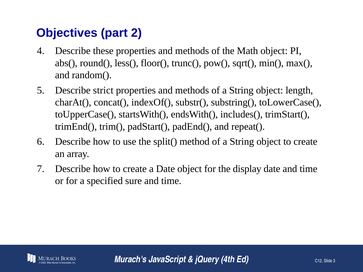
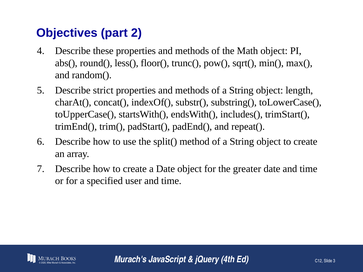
display: display -> greater (247, 169)
sure: sure -> user (134, 181)
